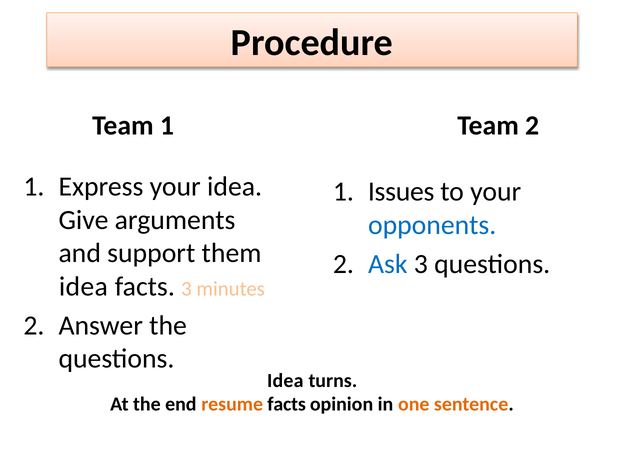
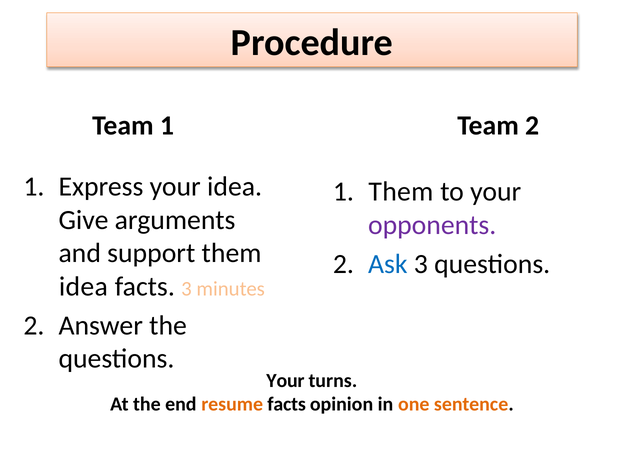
1 Issues: Issues -> Them (401, 192)
opponents colour: blue -> purple (432, 225)
Idea: Idea -> Your (285, 380)
